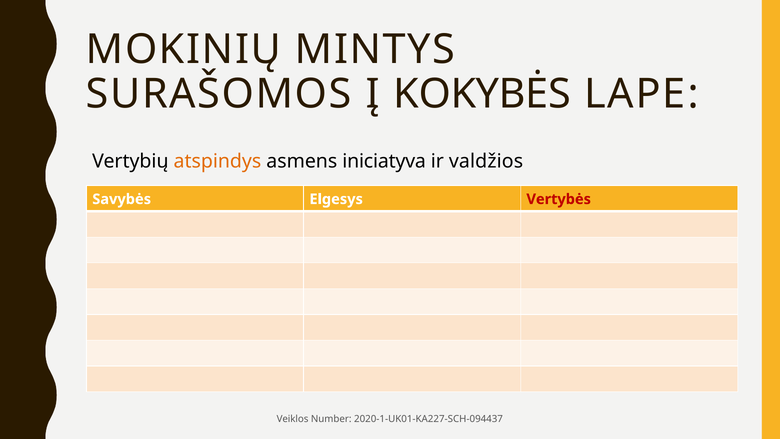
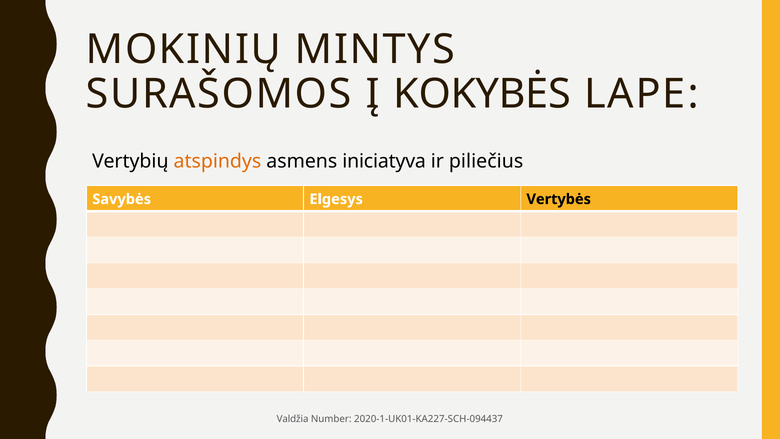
valdžios: valdžios -> piliečius (486, 161)
Vertybės colour: red -> black (559, 199)
Veiklos: Veiklos -> Valdžia (293, 419)
